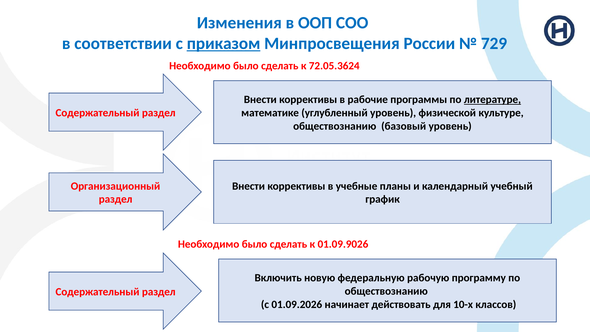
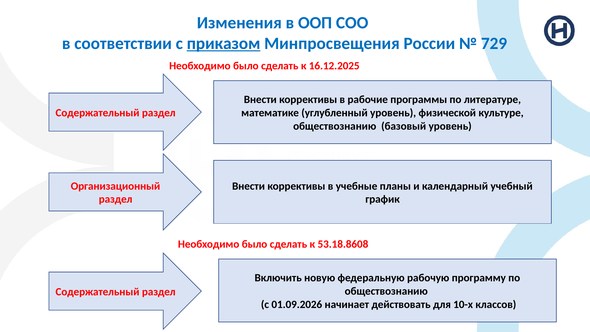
72.05.3624: 72.05.3624 -> 16.12.2025 (334, 66)
литературе underline: present -> none (492, 100)
01.09.9026: 01.09.9026 -> 53.18.8608 (343, 244)
